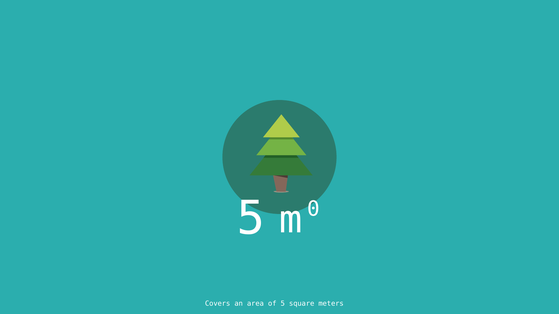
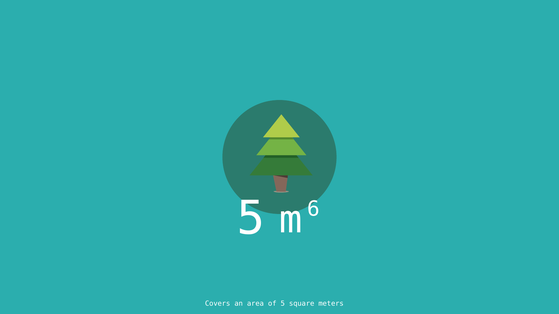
0: 0 -> 6 (313, 209)
